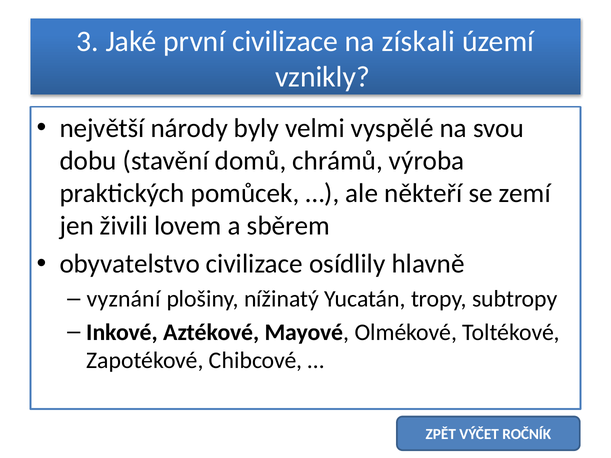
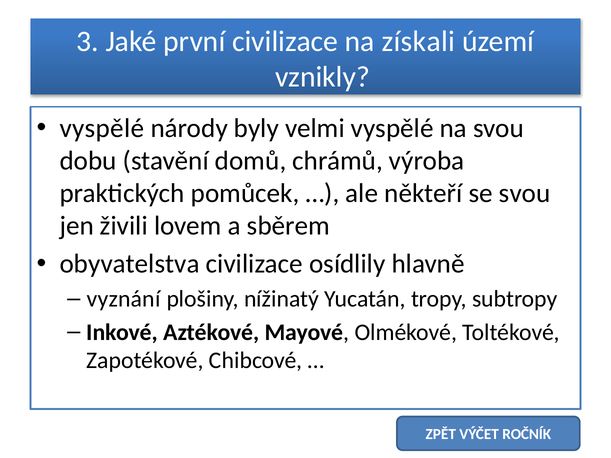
největší: největší -> vyspělé (102, 128)
se zemí: zemí -> svou (525, 193)
obyvatelstvo: obyvatelstvo -> obyvatelstva (130, 264)
